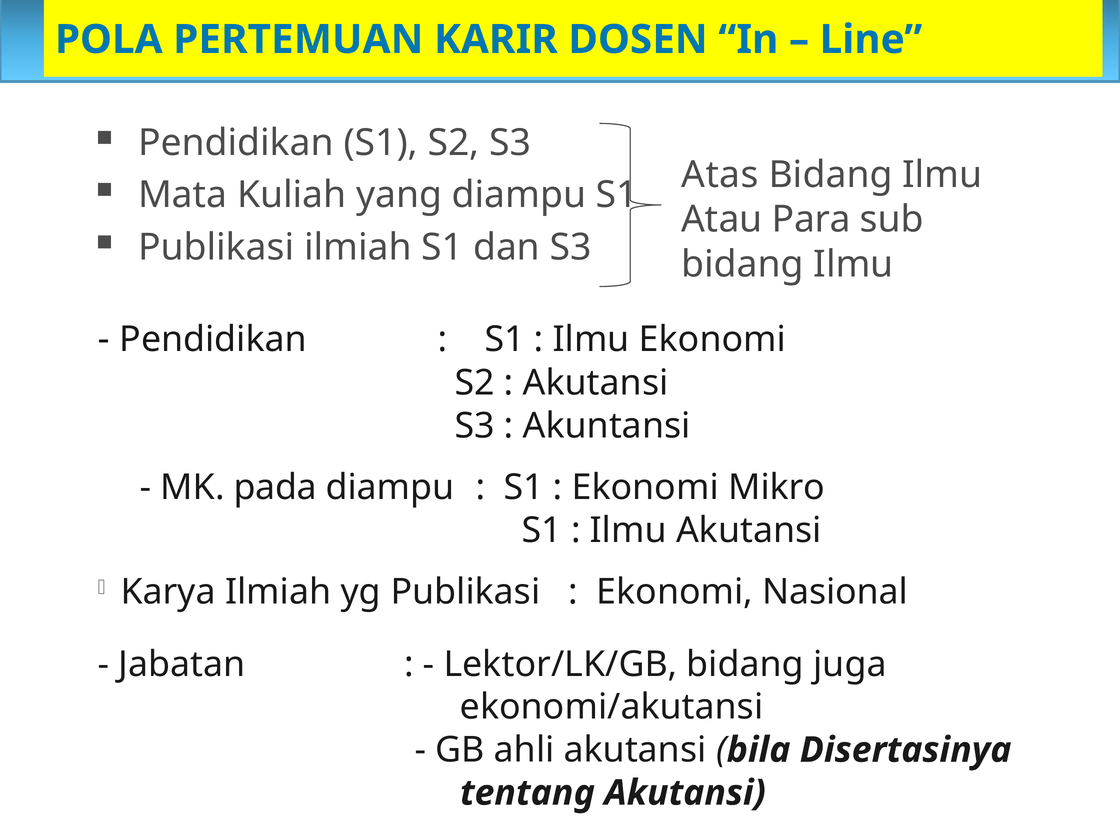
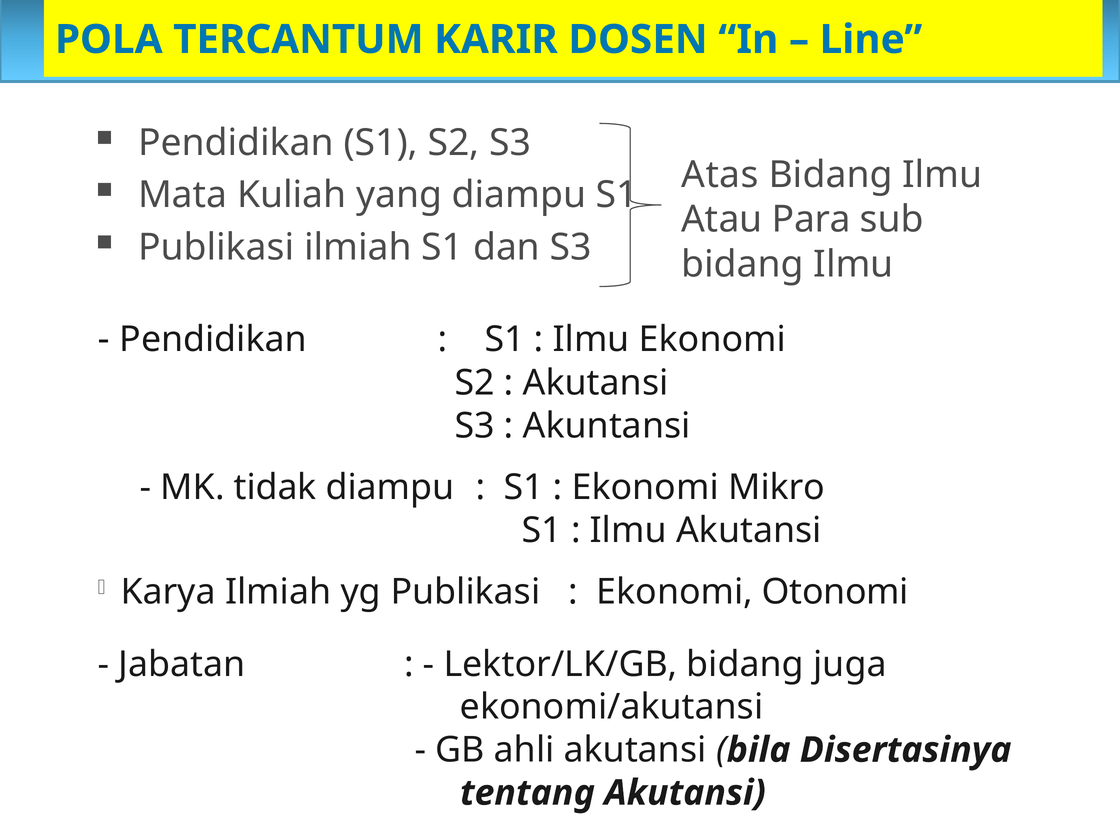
PERTEMUAN: PERTEMUAN -> TERCANTUM (298, 40)
pada: pada -> tidak (275, 487)
Nasional: Nasional -> Otonomi (835, 592)
